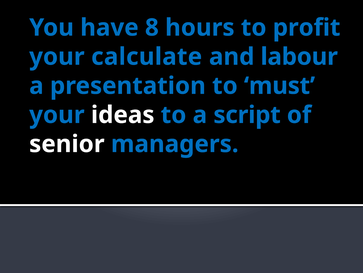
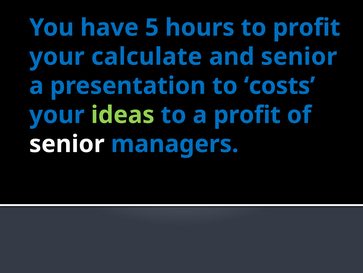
8: 8 -> 5 (152, 28)
and labour: labour -> senior (299, 57)
must: must -> costs (279, 86)
ideas colour: white -> light green (123, 115)
a script: script -> profit (247, 115)
